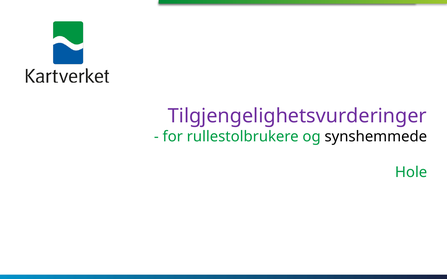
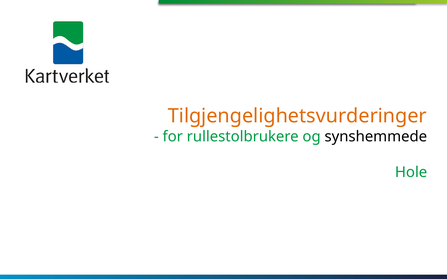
Tilgjengelighetsvurderinger colour: purple -> orange (297, 116)
